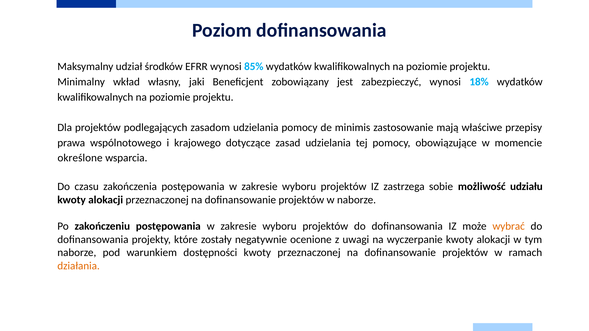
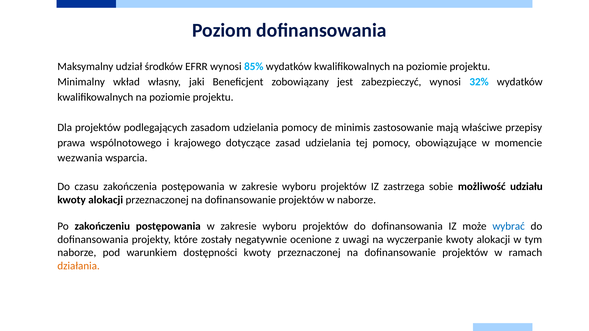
18%: 18% -> 32% (479, 82)
określone: określone -> wezwania (80, 158)
wybrać colour: orange -> blue (509, 226)
